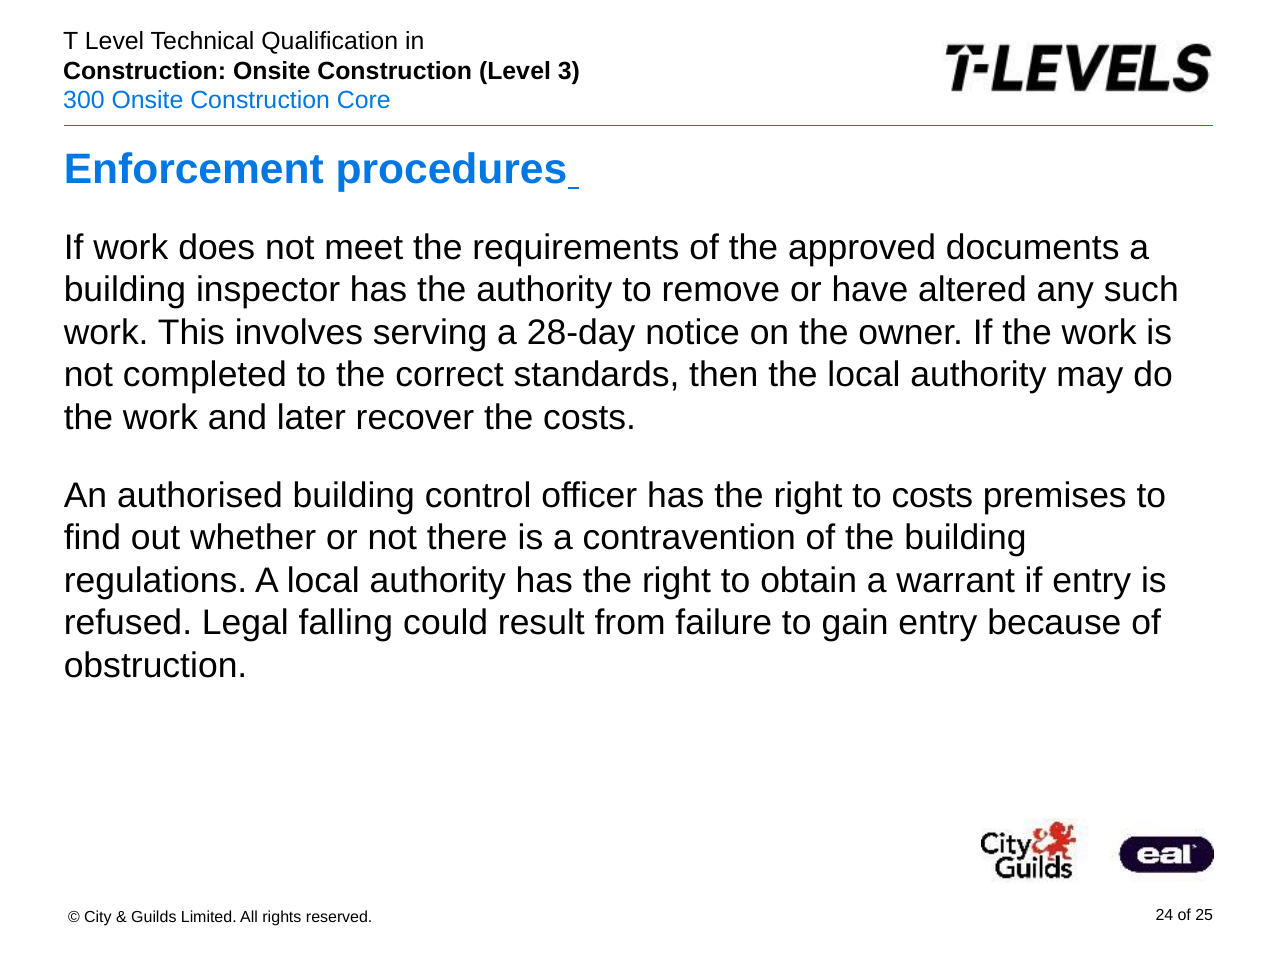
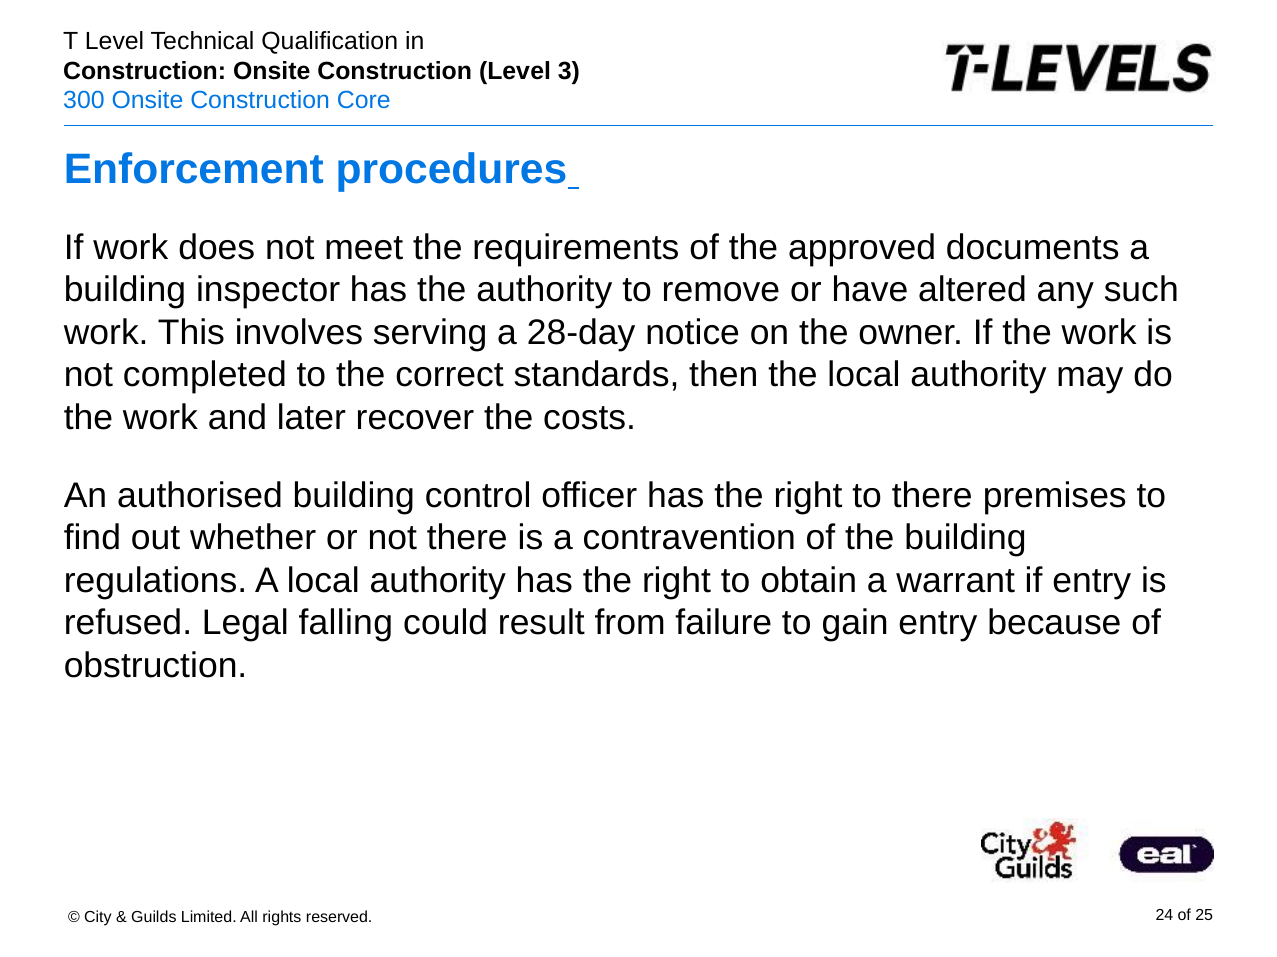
to costs: costs -> there (932, 496)
